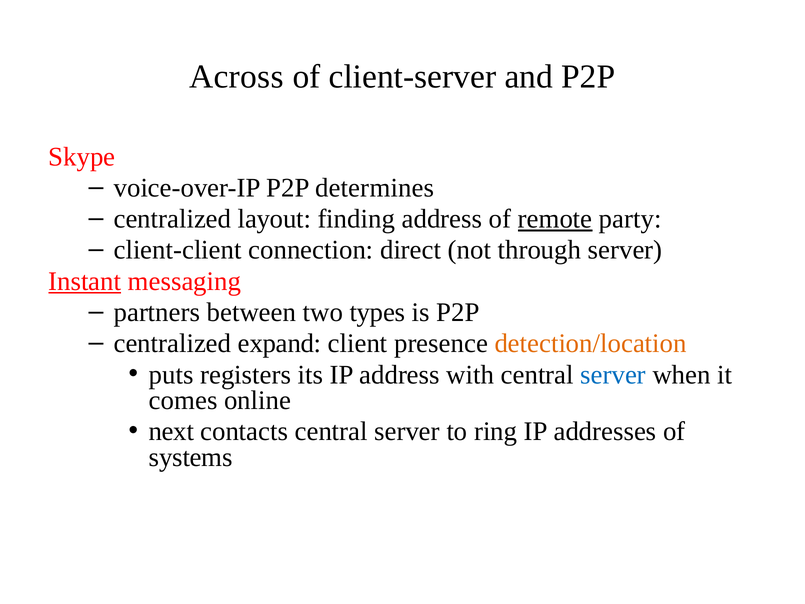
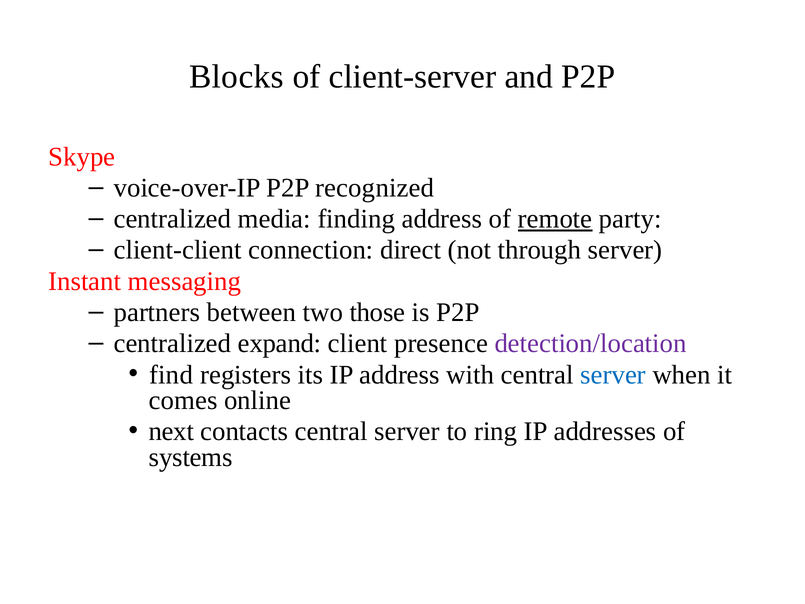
Across: Across -> Blocks (237, 77)
determines: determines -> recognized (375, 188)
layout: layout -> media (274, 219)
Instant underline: present -> none (85, 281)
types: types -> those (377, 312)
detection/location colour: orange -> purple (591, 343)
puts: puts -> find (171, 374)
